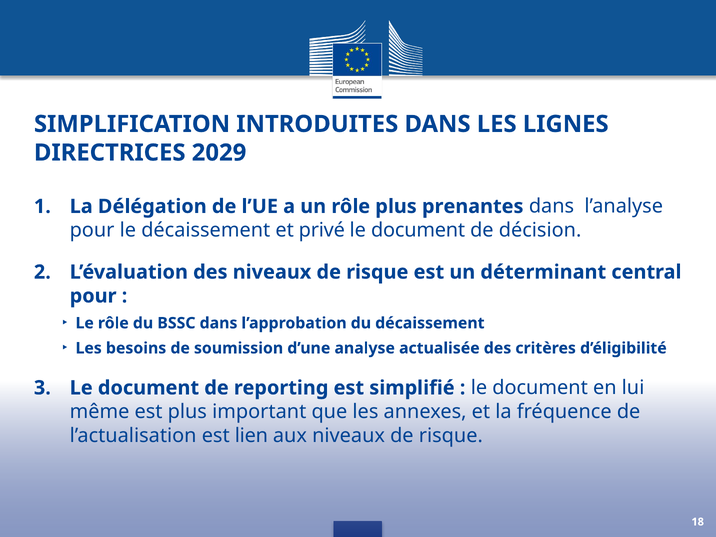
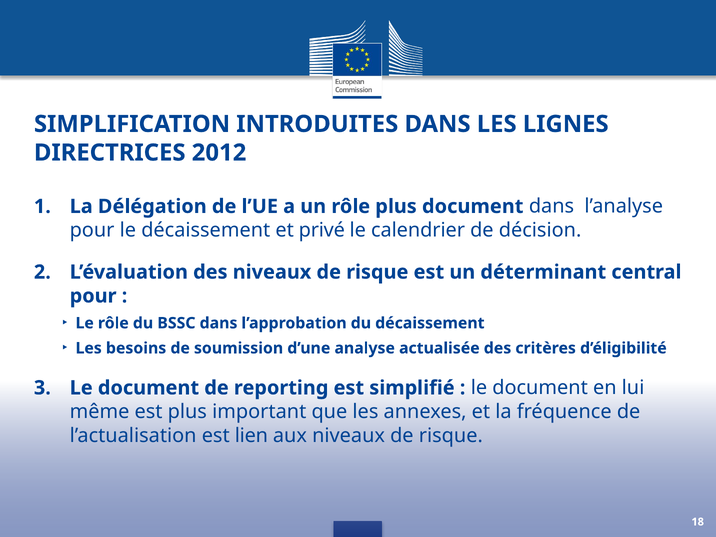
2029: 2029 -> 2012 (219, 153)
plus prenantes: prenantes -> document (473, 206)
document: document -> calendrier (418, 230)
